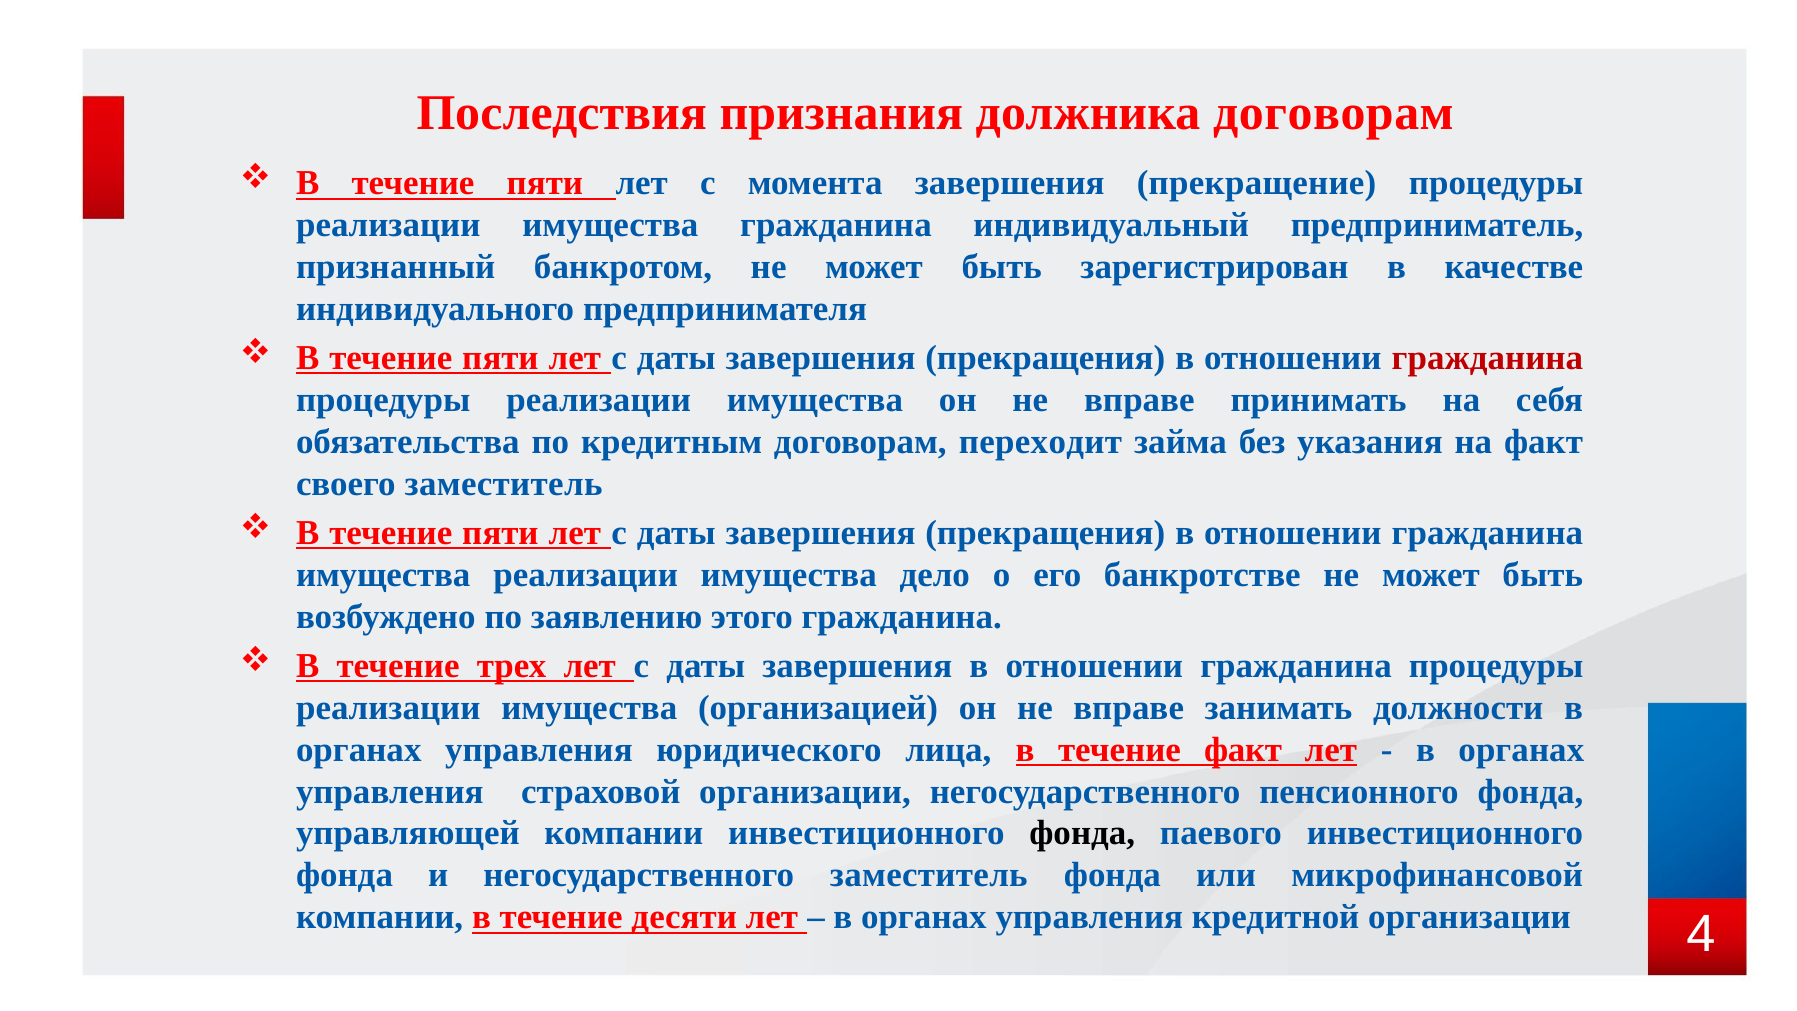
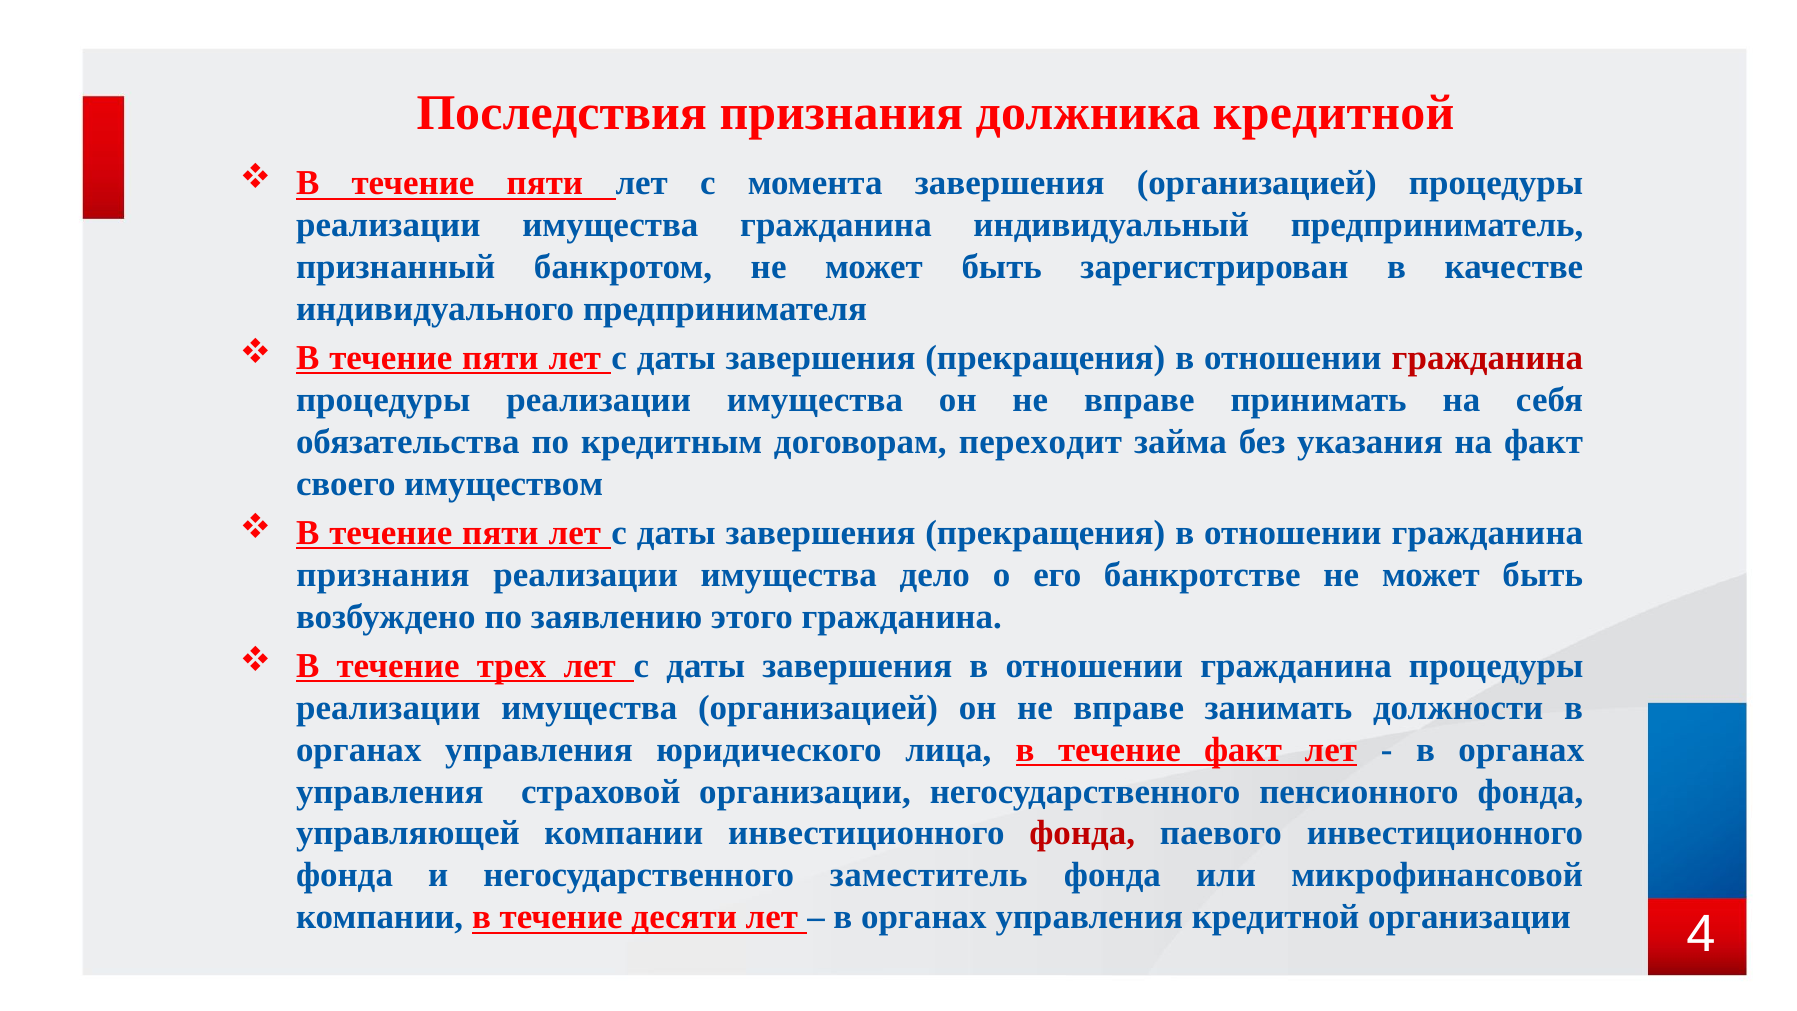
должника договорам: договорам -> кредитной (1334, 113)
завершения прекращение: прекращение -> организацией (1257, 183)
своего заместитель: заместитель -> имуществом (504, 484)
имущества: имущества -> признания (383, 575)
фонда colour: black -> red (1082, 833)
